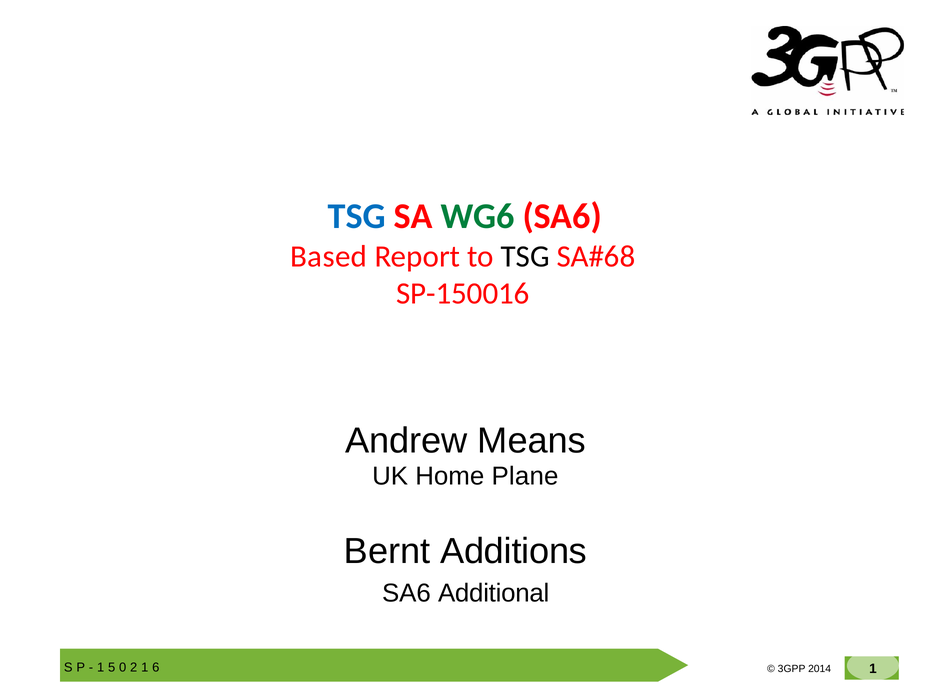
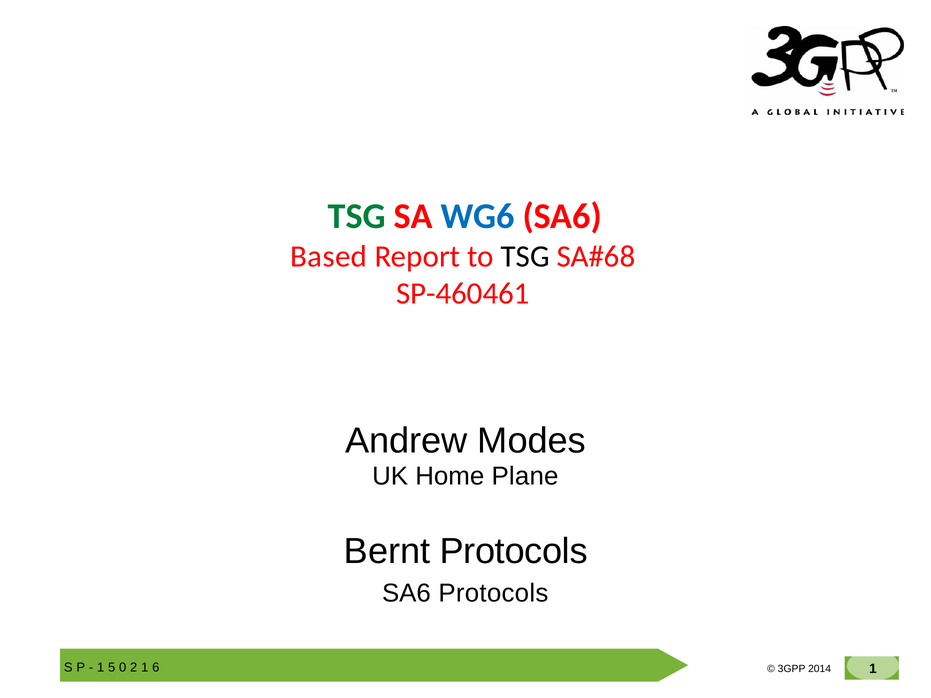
TSG colour: blue -> green (357, 217)
WG6 colour: green -> blue (478, 217)
SP-150016: SP-150016 -> SP-460461 (463, 294)
Means: Means -> Modes (532, 441)
Bernt Additions: Additions -> Protocols (514, 551)
SA6 Additional: Additional -> Protocols (493, 593)
